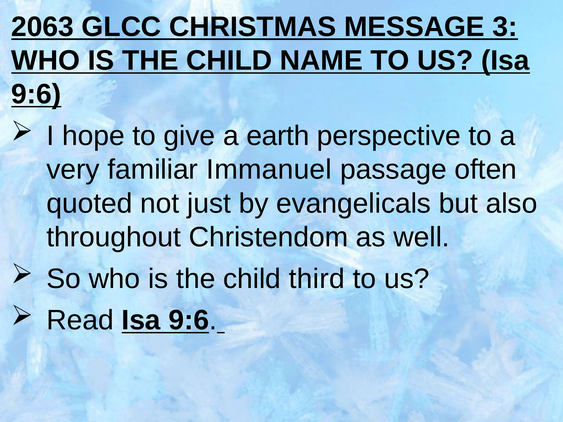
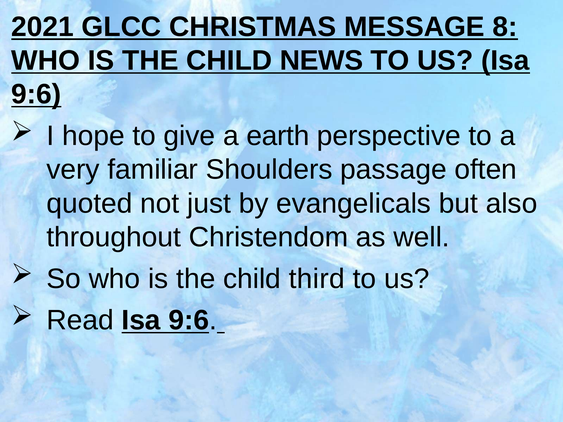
2063: 2063 -> 2021 (43, 27)
3: 3 -> 8 (505, 27)
NAME: NAME -> NEWS (322, 61)
Immanuel: Immanuel -> Shoulders (269, 170)
